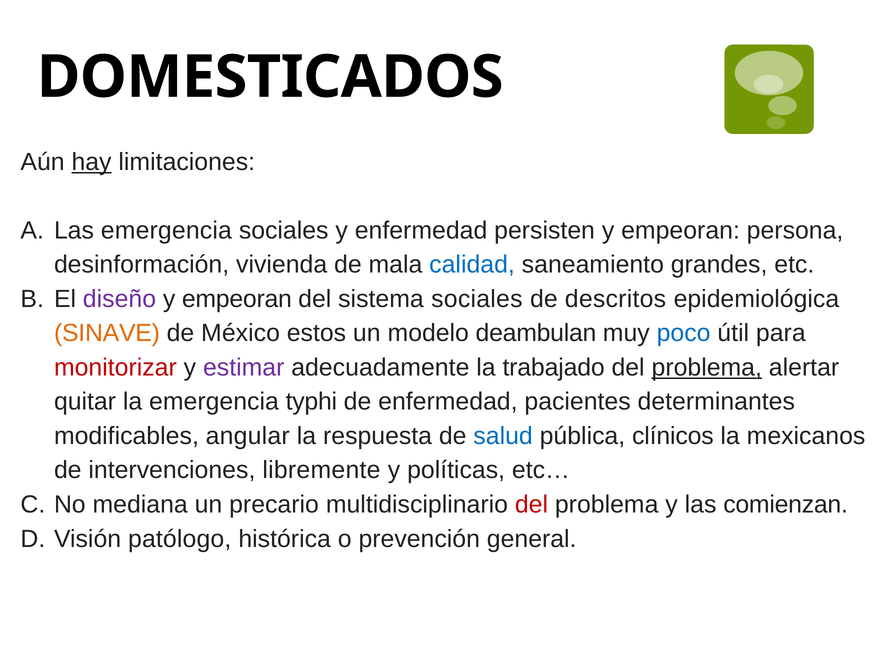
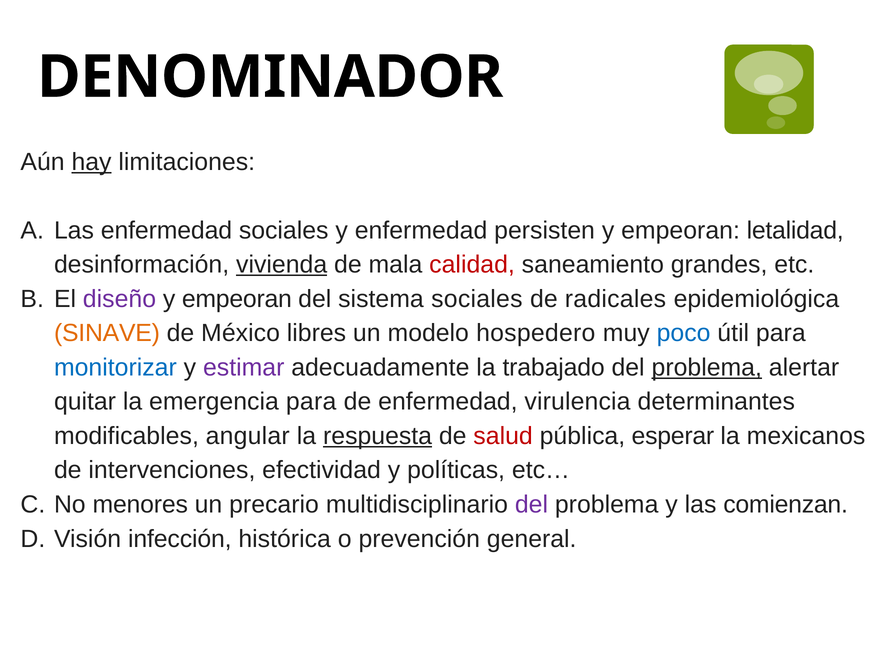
DOMESTICADOS: DOMESTICADOS -> DENOMINADOR (270, 77)
Las emergencia: emergencia -> enfermedad (166, 230)
persona: persona -> letalidad (795, 230)
vivienda underline: none -> present (282, 265)
calidad colour: blue -> red (472, 265)
descritos: descritos -> radicales (615, 299)
estos: estos -> libres (316, 333)
deambulan: deambulan -> hospedero (536, 333)
monitorizar colour: red -> blue (115, 367)
emergencia typhi: typhi -> para (311, 402)
pacientes: pacientes -> virulencia (578, 402)
respuesta underline: none -> present (378, 436)
salud colour: blue -> red (503, 436)
clínicos: clínicos -> esperar (673, 436)
libremente: libremente -> efectividad (322, 470)
mediana: mediana -> menores (140, 504)
del colour: red -> purple (531, 504)
patólogo: patólogo -> infección (180, 539)
